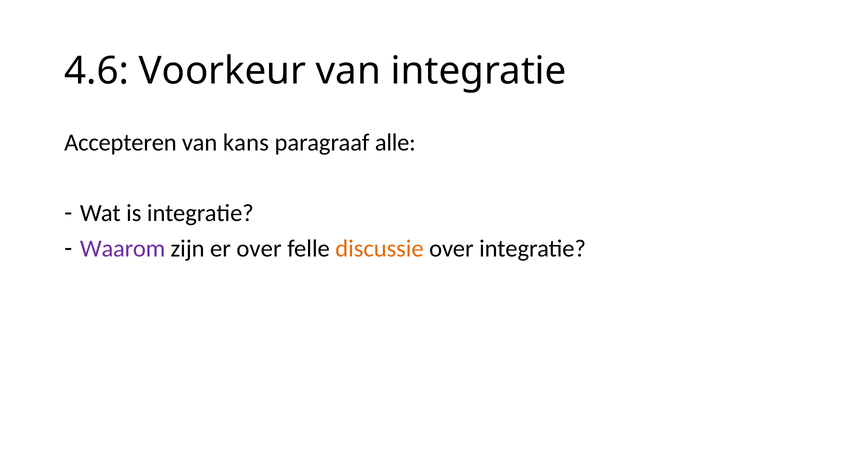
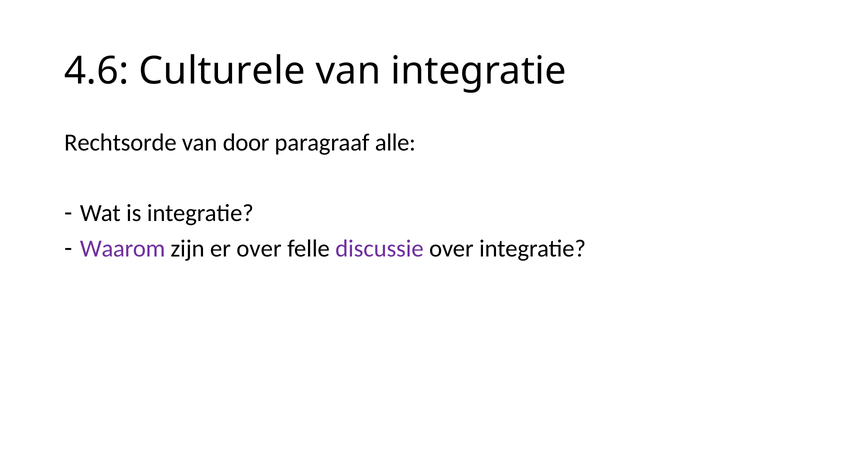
Voorkeur: Voorkeur -> Culturele (222, 71)
Accepteren: Accepteren -> Rechtsorde (120, 142)
kans: kans -> door (246, 142)
discussie colour: orange -> purple (380, 248)
